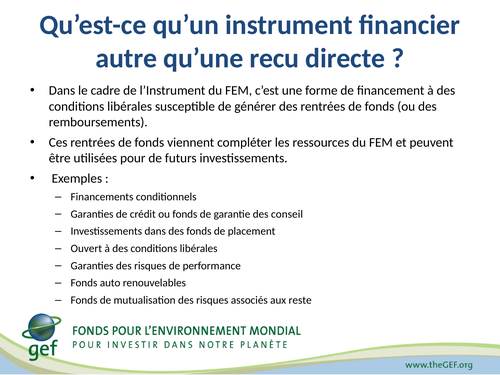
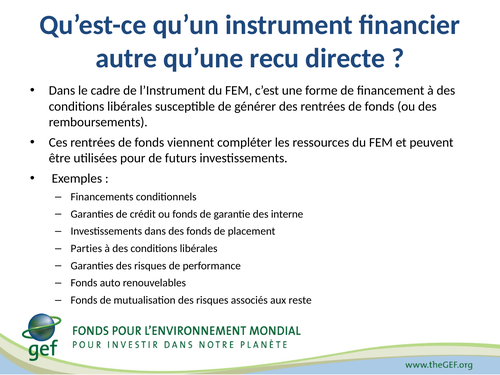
conseil: conseil -> interne (287, 214)
Ouvert: Ouvert -> Parties (86, 249)
